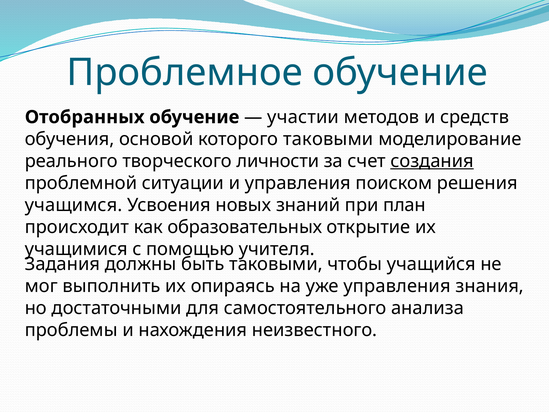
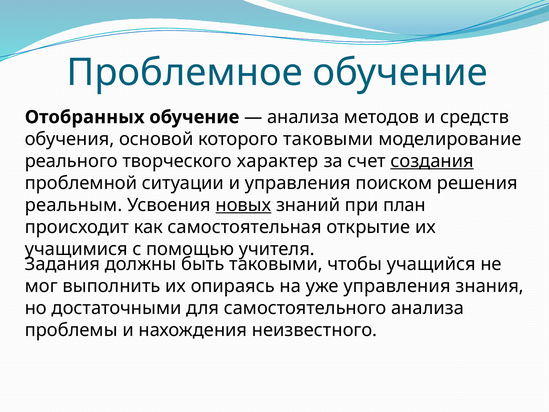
участии: участии -> анализа (303, 117)
личности: личности -> характер (278, 161)
учащимся: учащимся -> реальным (74, 205)
новых underline: none -> present (243, 205)
образовательных: образовательных -> самостоятельная (245, 227)
